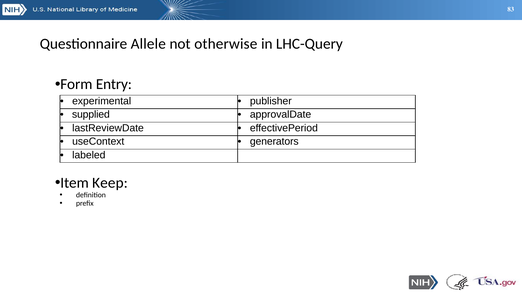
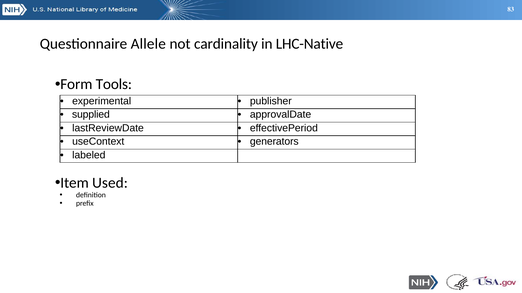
otherwise: otherwise -> cardinality (226, 44)
LHC-Query: LHC-Query -> LHC-Native (309, 44)
Entry: Entry -> Tools (114, 84)
Keep: Keep -> Used (110, 183)
